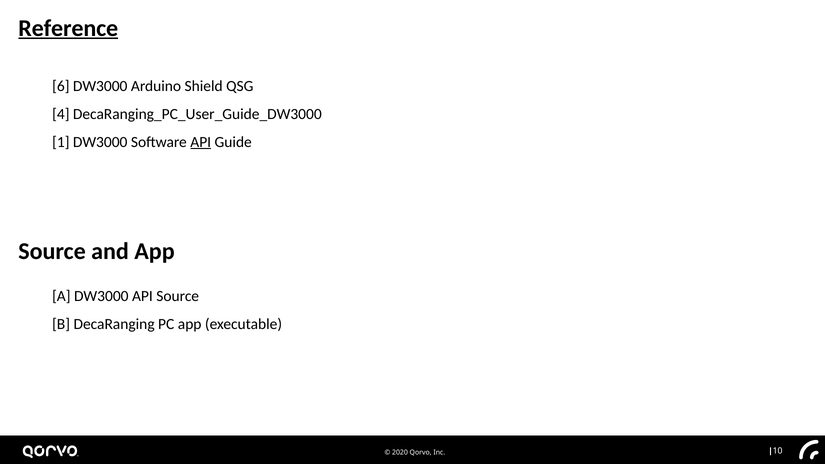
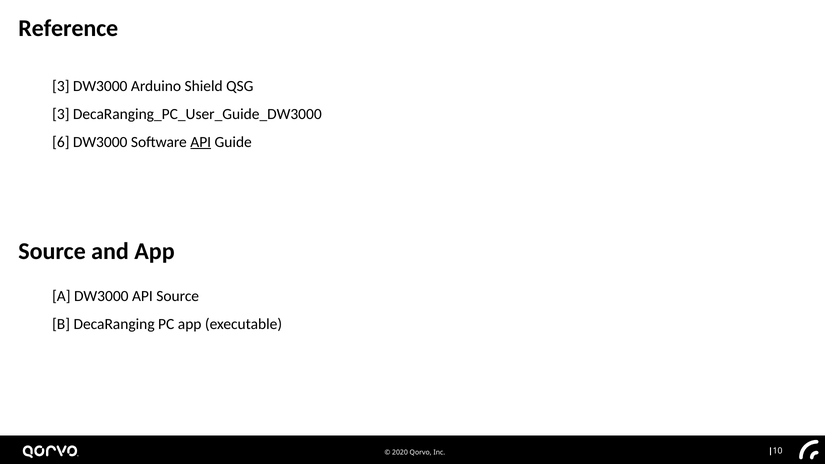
Reference underline: present -> none (68, 28)
6: 6 -> 3 (61, 86)
4: 4 -> 3 (61, 114)
1: 1 -> 6 (61, 142)
